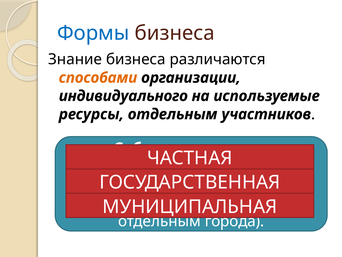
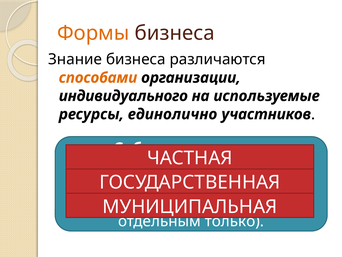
Формы colour: blue -> orange (93, 33)
ресурсы отдельным: отдельным -> единолично (173, 114)
города: города -> только (234, 221)
